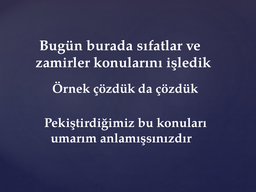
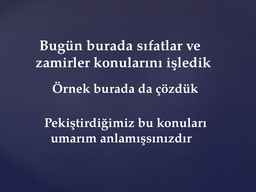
Örnek çözdük: çözdük -> burada (114, 89)
